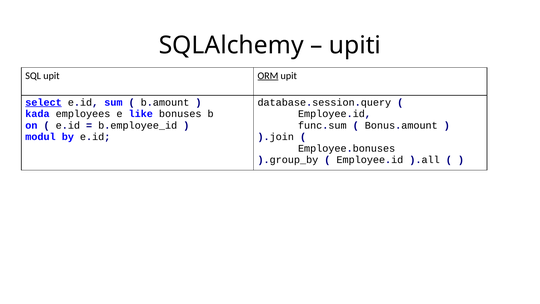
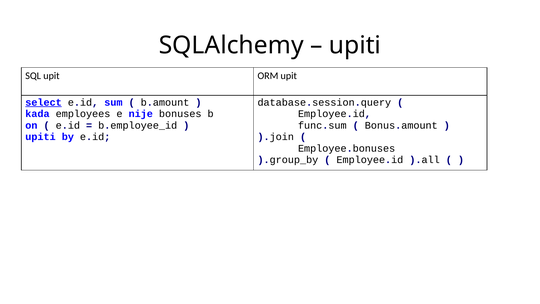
ORM underline: present -> none (268, 76)
like: like -> nije (141, 114)
modul: modul -> upiti (41, 137)
